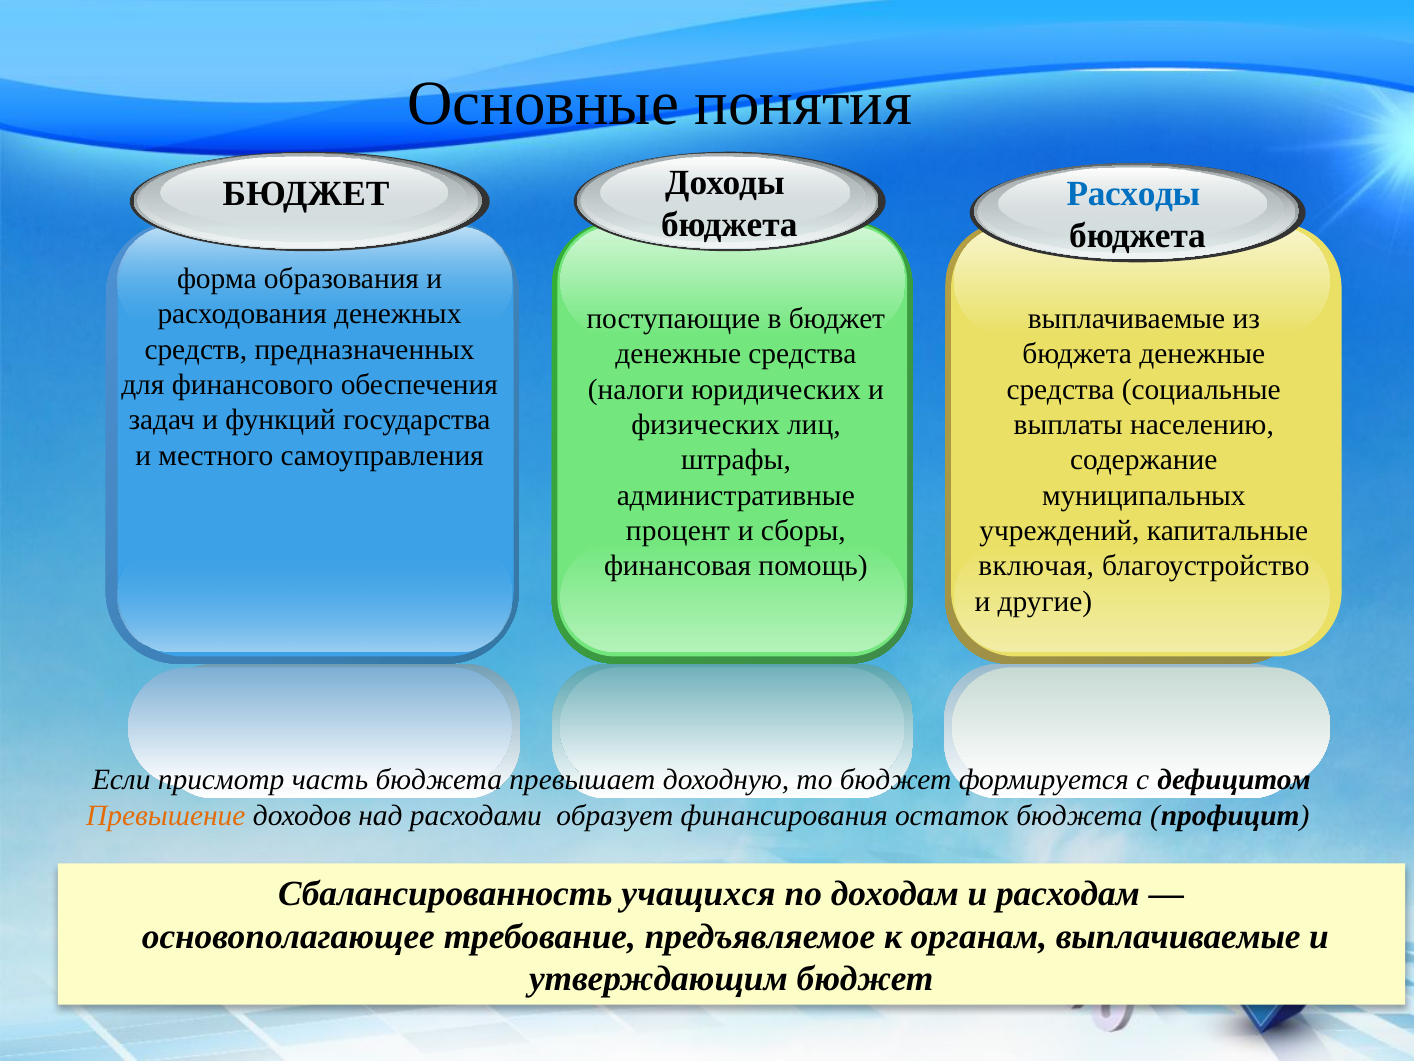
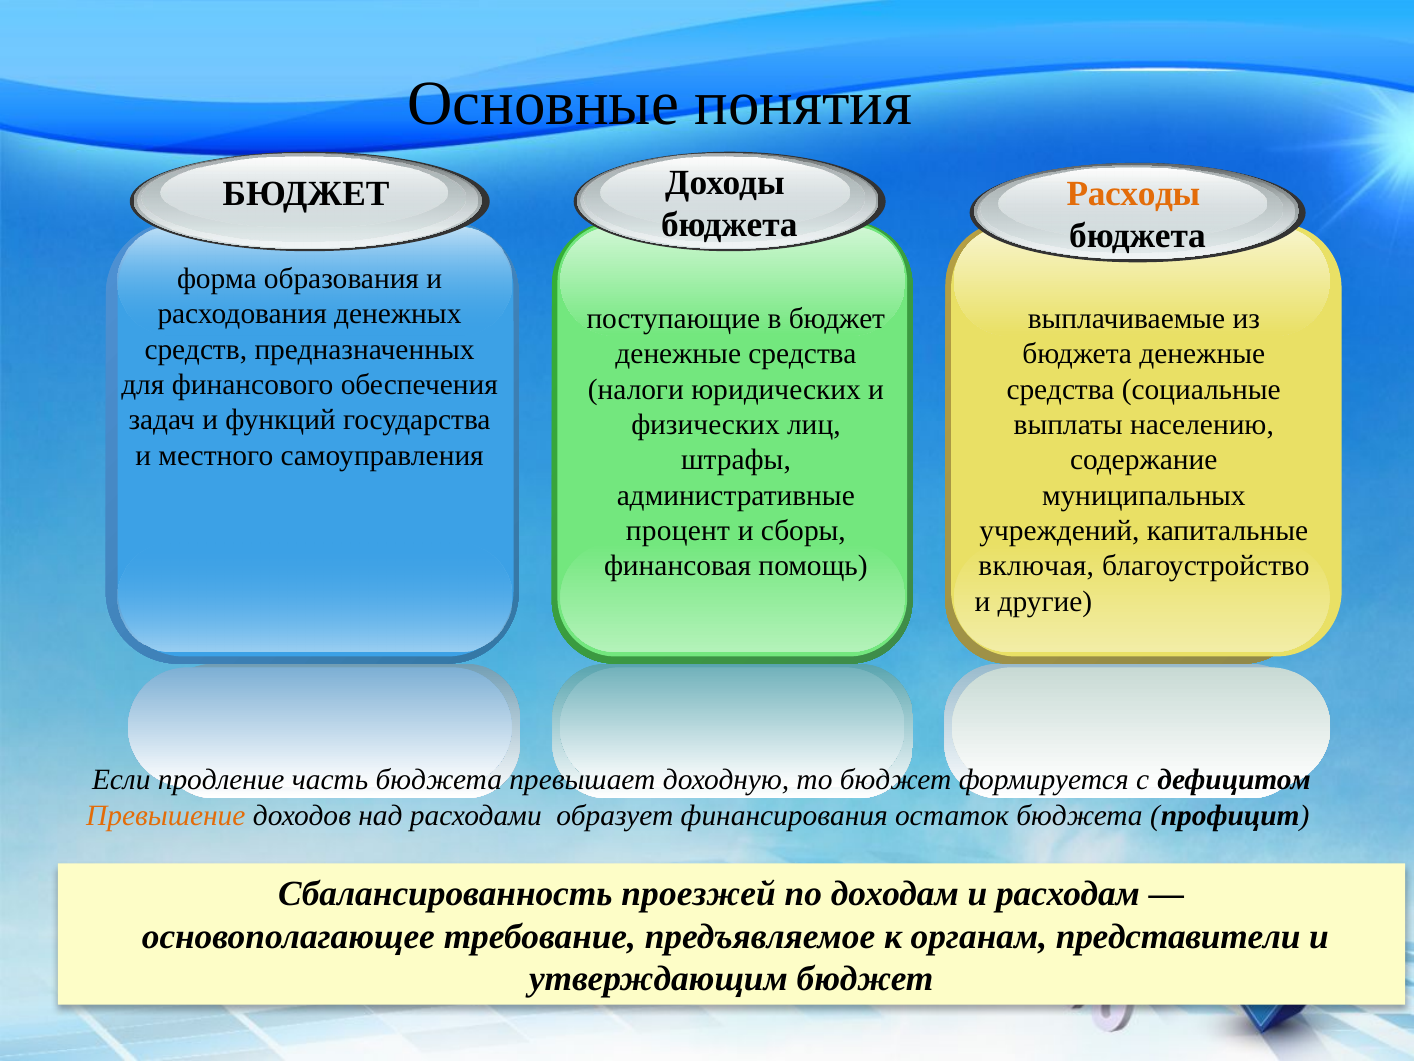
Расходы colour: blue -> orange (1133, 193)
присмотр: присмотр -> продление (221, 780)
учащихся: учащихся -> проезжей (699, 894)
органам выплачиваемые: выплачиваемые -> представители (1178, 936)
